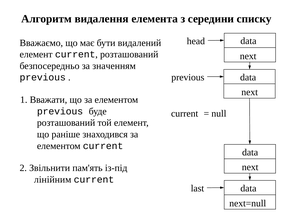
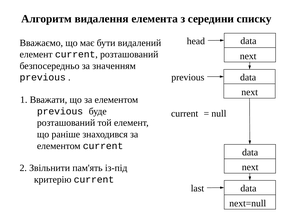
лінійним: лінійним -> критерію (53, 180)
